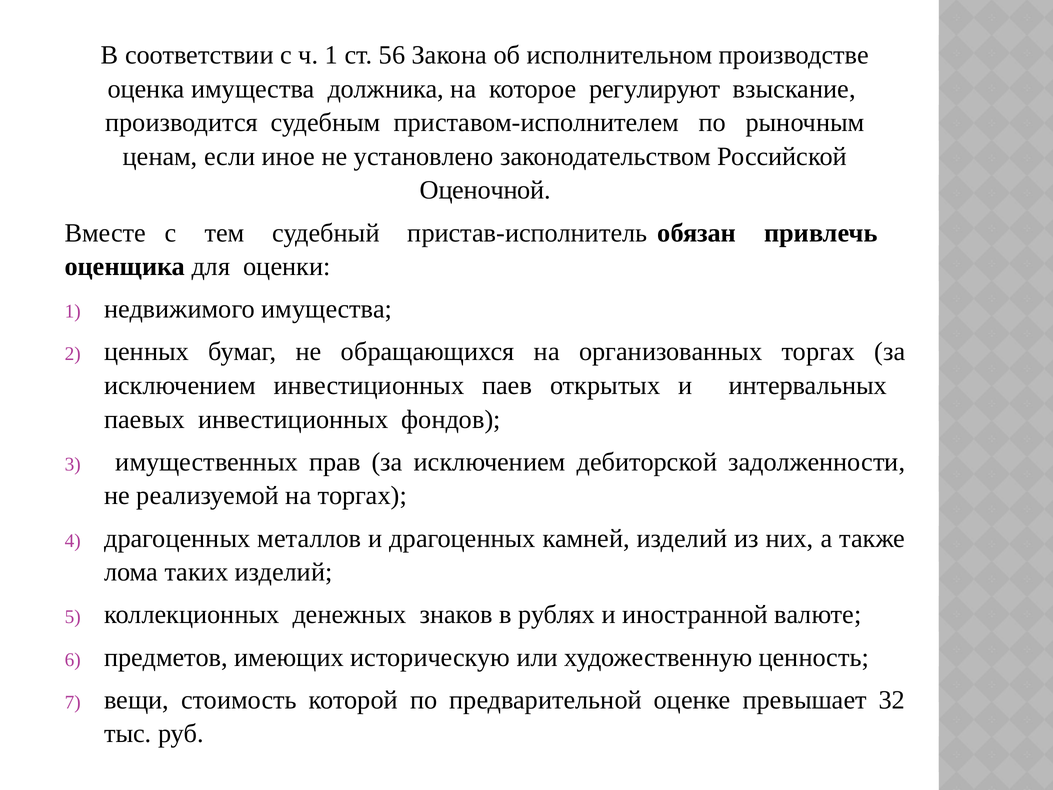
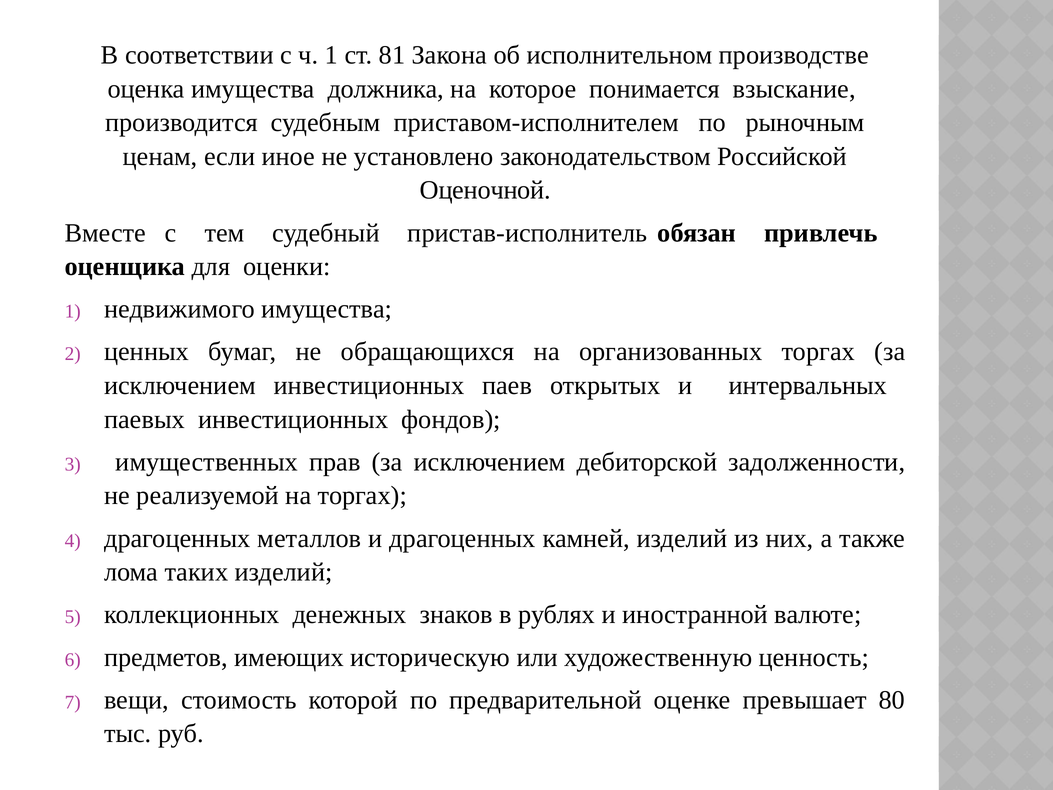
56: 56 -> 81 (392, 55)
регулируют: регулируют -> понимается (655, 89)
32: 32 -> 80 (892, 700)
